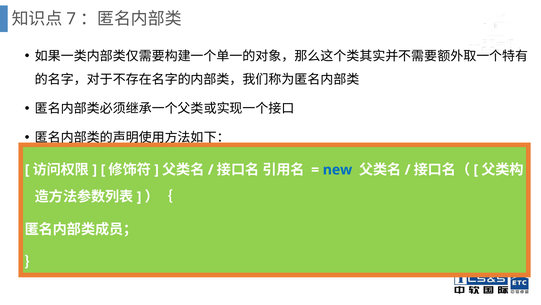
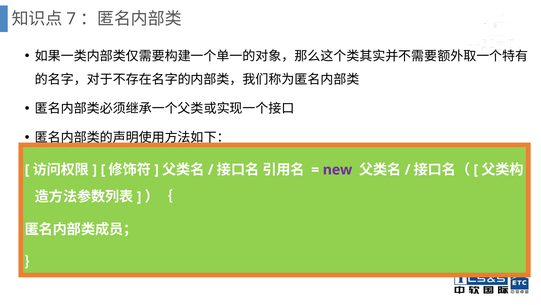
new colour: blue -> purple (337, 169)
